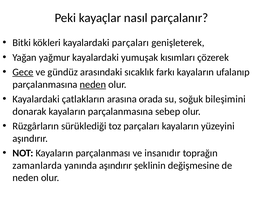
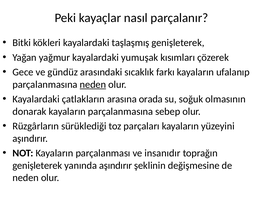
kayalardaki parçaları: parçaları -> taşlaşmış (131, 43)
Gece underline: present -> none (23, 72)
bileşimini: bileşimini -> olmasının (225, 99)
zamanlarda: zamanlarda -> genişleterek (37, 165)
